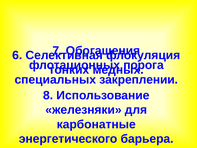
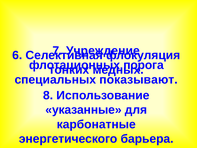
Обогащения: Обогащения -> Учреждение (103, 51)
закреплении: закреплении -> показывают (139, 79)
железняки: железняки -> указанные (83, 110)
